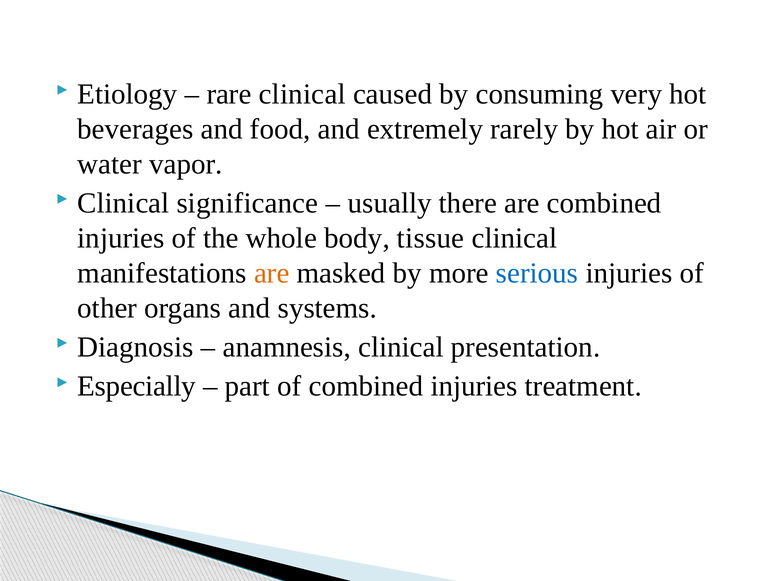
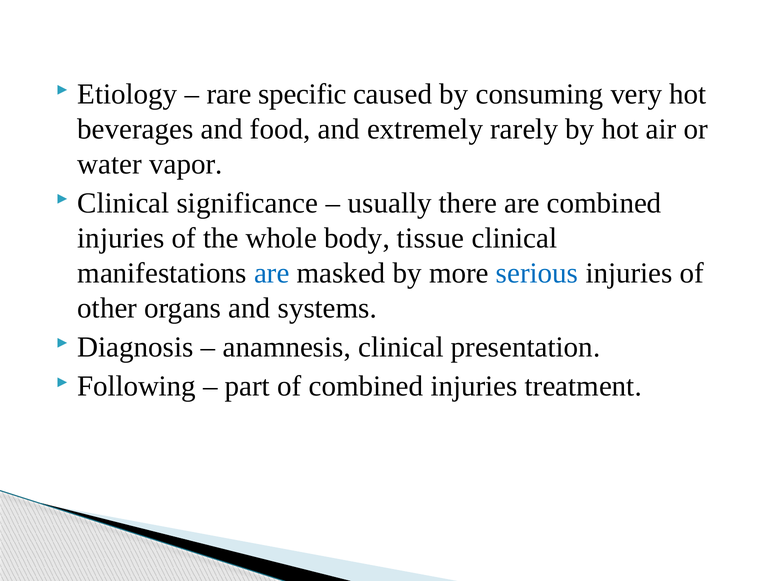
rare clinical: clinical -> specific (303, 94)
are colour: orange -> blue (272, 273)
Especially: Especially -> Following (137, 387)
